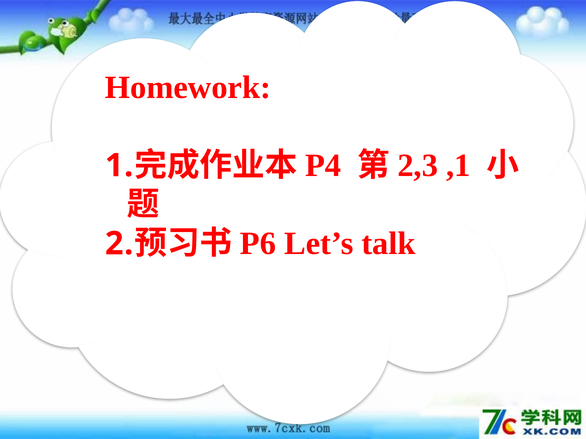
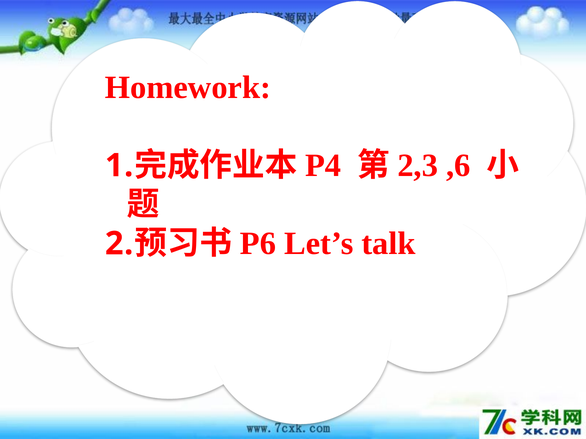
,1: ,1 -> ,6 (458, 166)
